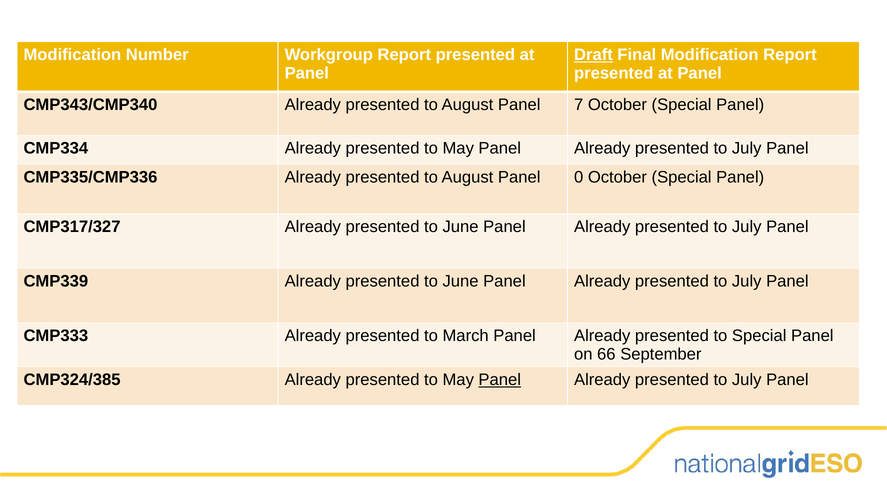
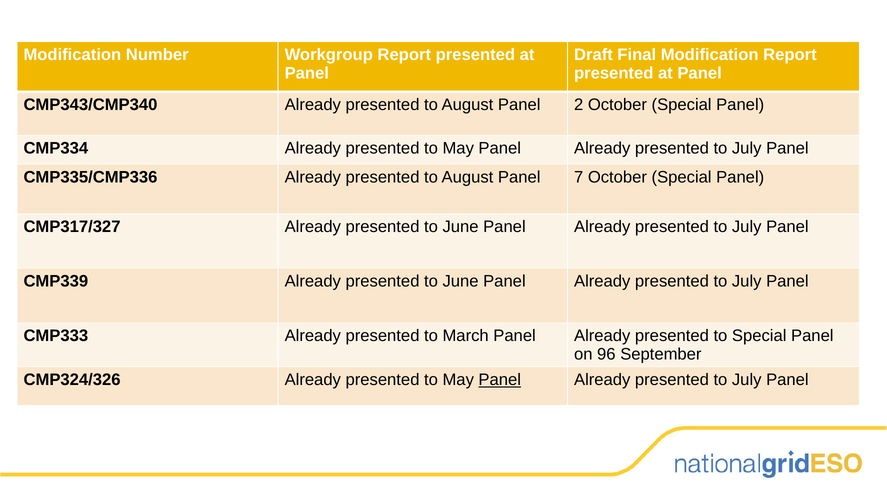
Draft underline: present -> none (593, 55)
7: 7 -> 2 (579, 105)
0: 0 -> 7 (579, 177)
66: 66 -> 96 (606, 354)
CMP324/385: CMP324/385 -> CMP324/326 (72, 380)
